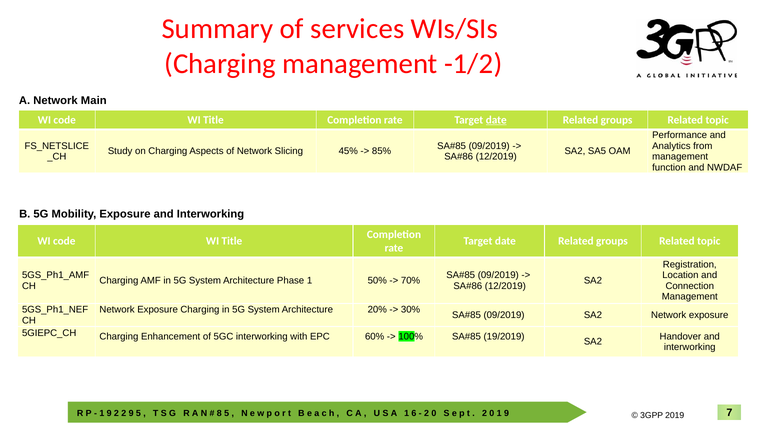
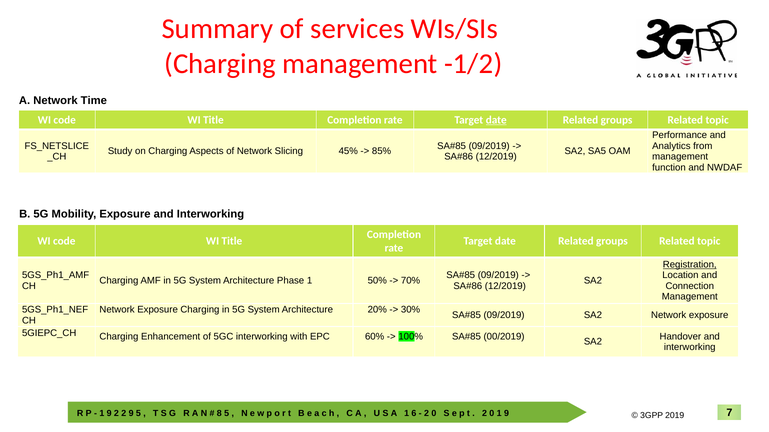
Main: Main -> Time (94, 101)
Registration underline: none -> present (690, 265)
19/2019: 19/2019 -> 00/2019 (504, 337)
